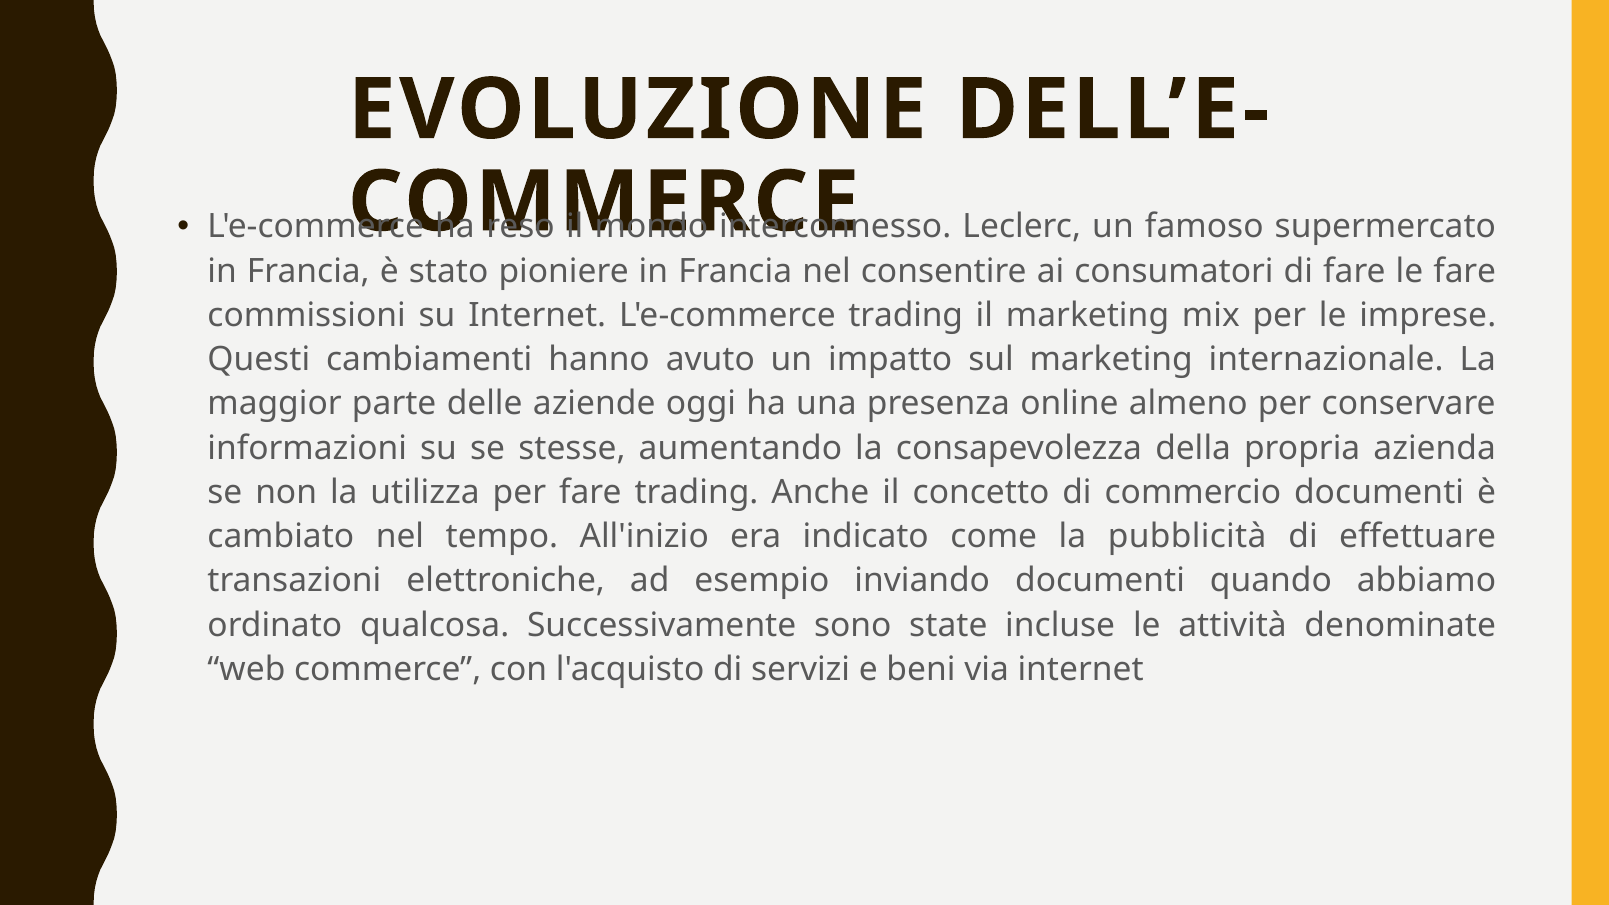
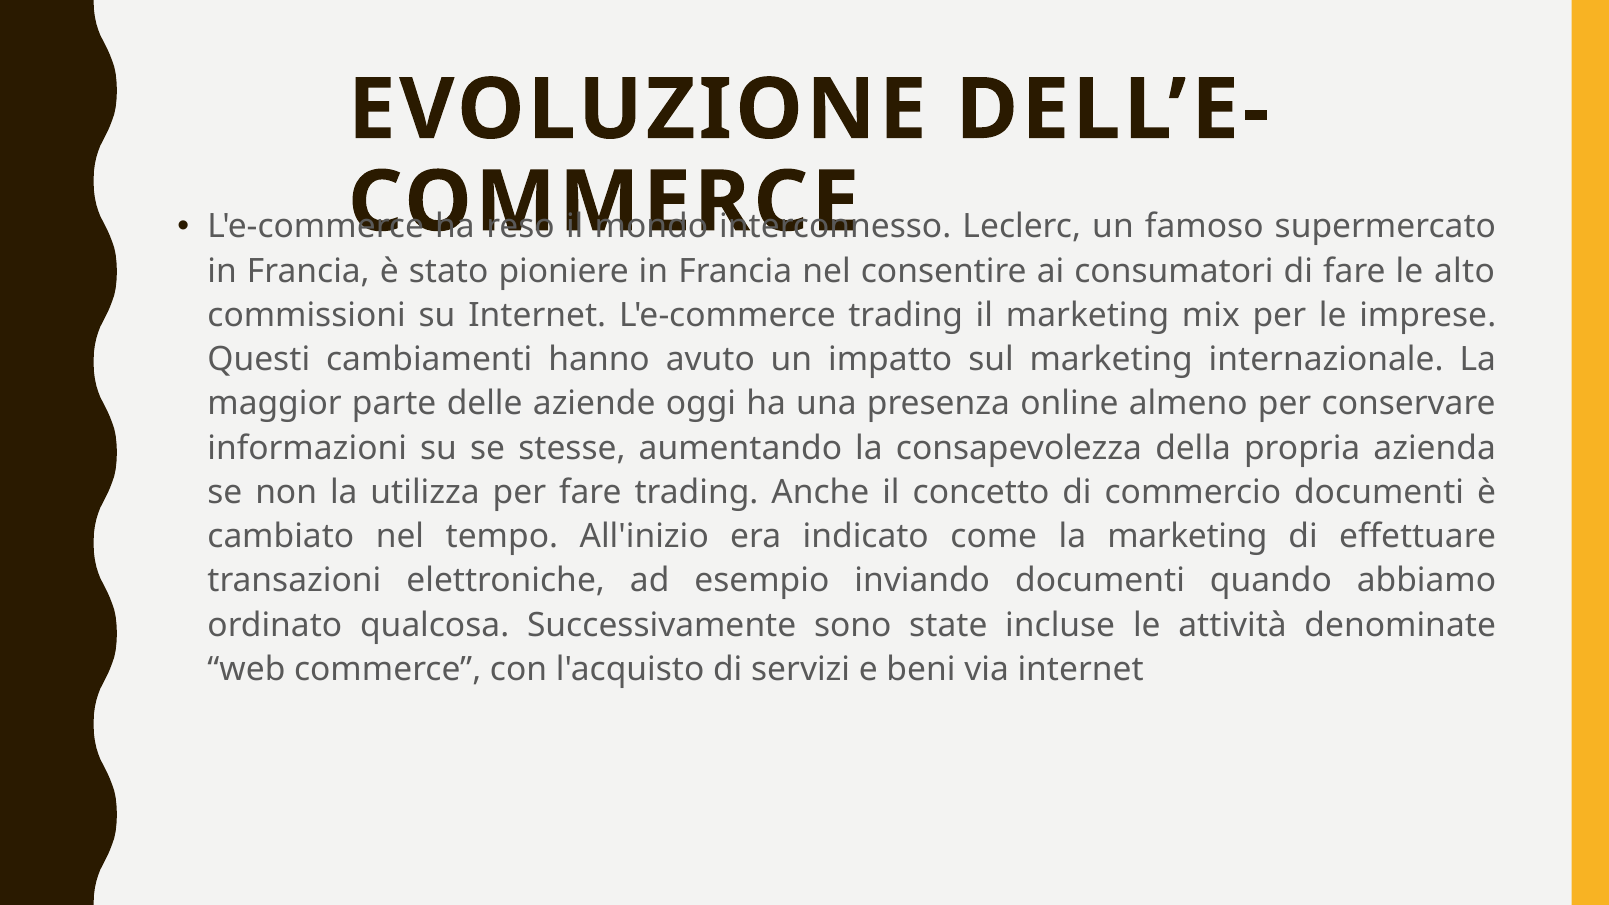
le fare: fare -> alto (1464, 271)
la pubblicità: pubblicità -> marketing (1187, 537)
